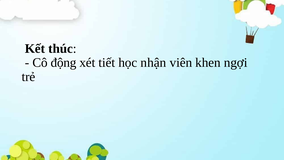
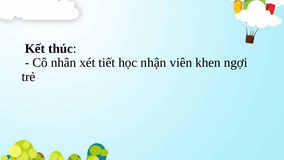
động: động -> nhân (64, 63)
